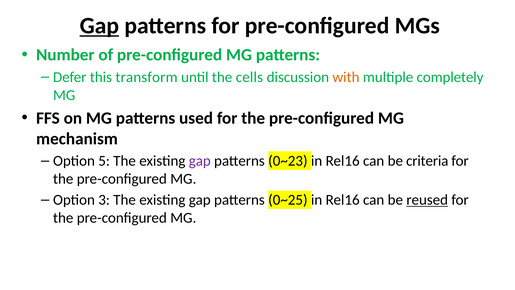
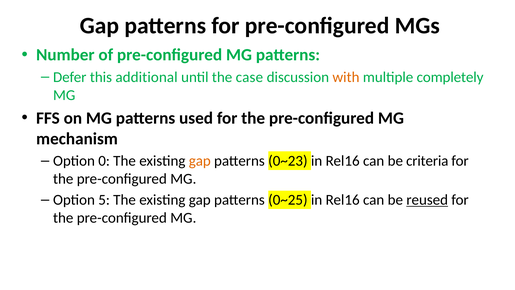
Gap underline: present -> none (99, 26)
transform: transform -> additional (147, 77)
cells: cells -> case (249, 77)
5: 5 -> 0 (104, 161)
gap colour: purple -> orange (200, 161)
3: 3 -> 5 (104, 200)
